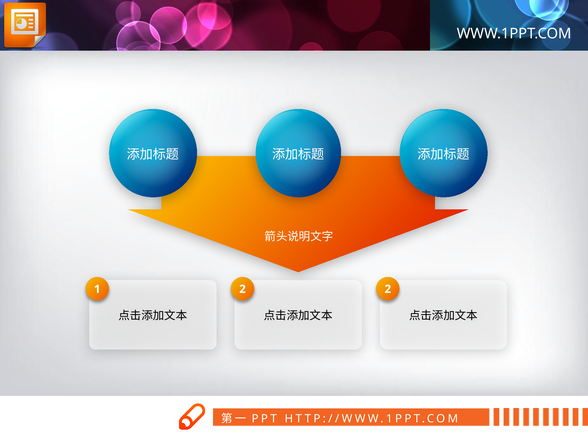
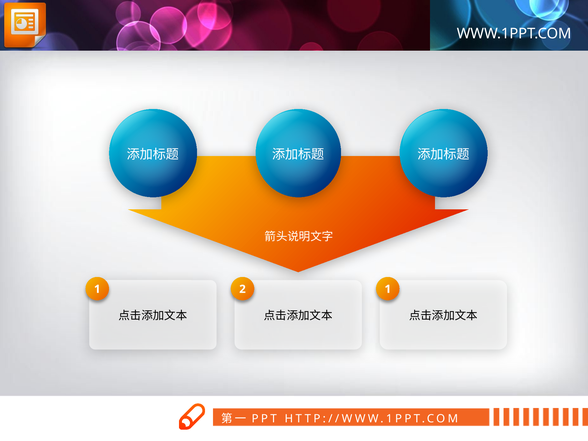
2 2: 2 -> 1 (388, 289)
